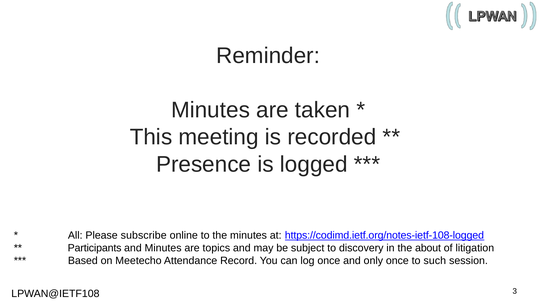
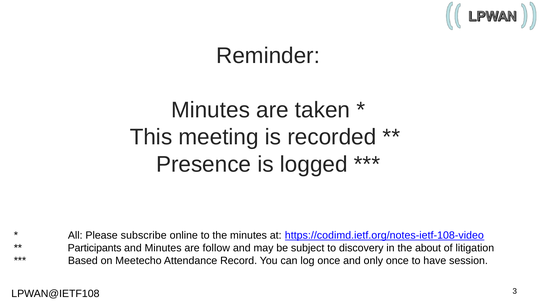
https://codimd.ietf.org/notes-ietf-108-logged: https://codimd.ietf.org/notes-ietf-108-logged -> https://codimd.ietf.org/notes-ietf-108-video (384, 235)
topics: topics -> follow (216, 247)
such: such -> have (435, 260)
